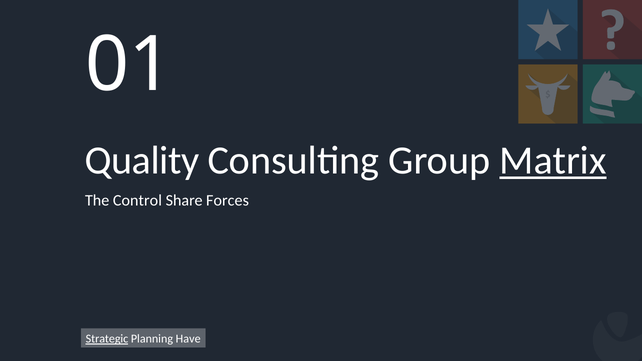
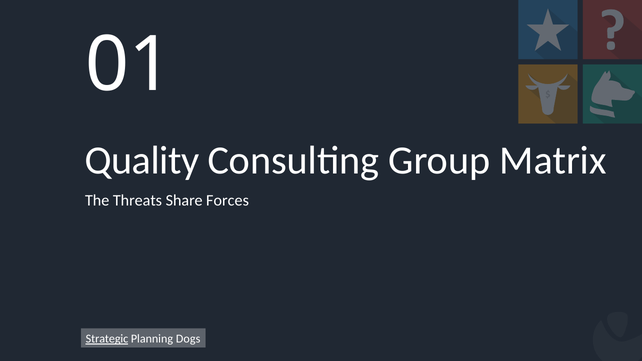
Matrix underline: present -> none (553, 160)
Control: Control -> Threats (137, 201)
Have: Have -> Dogs (188, 339)
